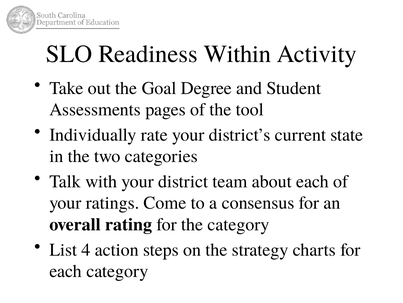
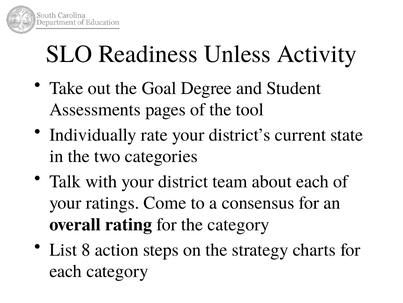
Within: Within -> Unless (237, 54)
4: 4 -> 8 (86, 249)
